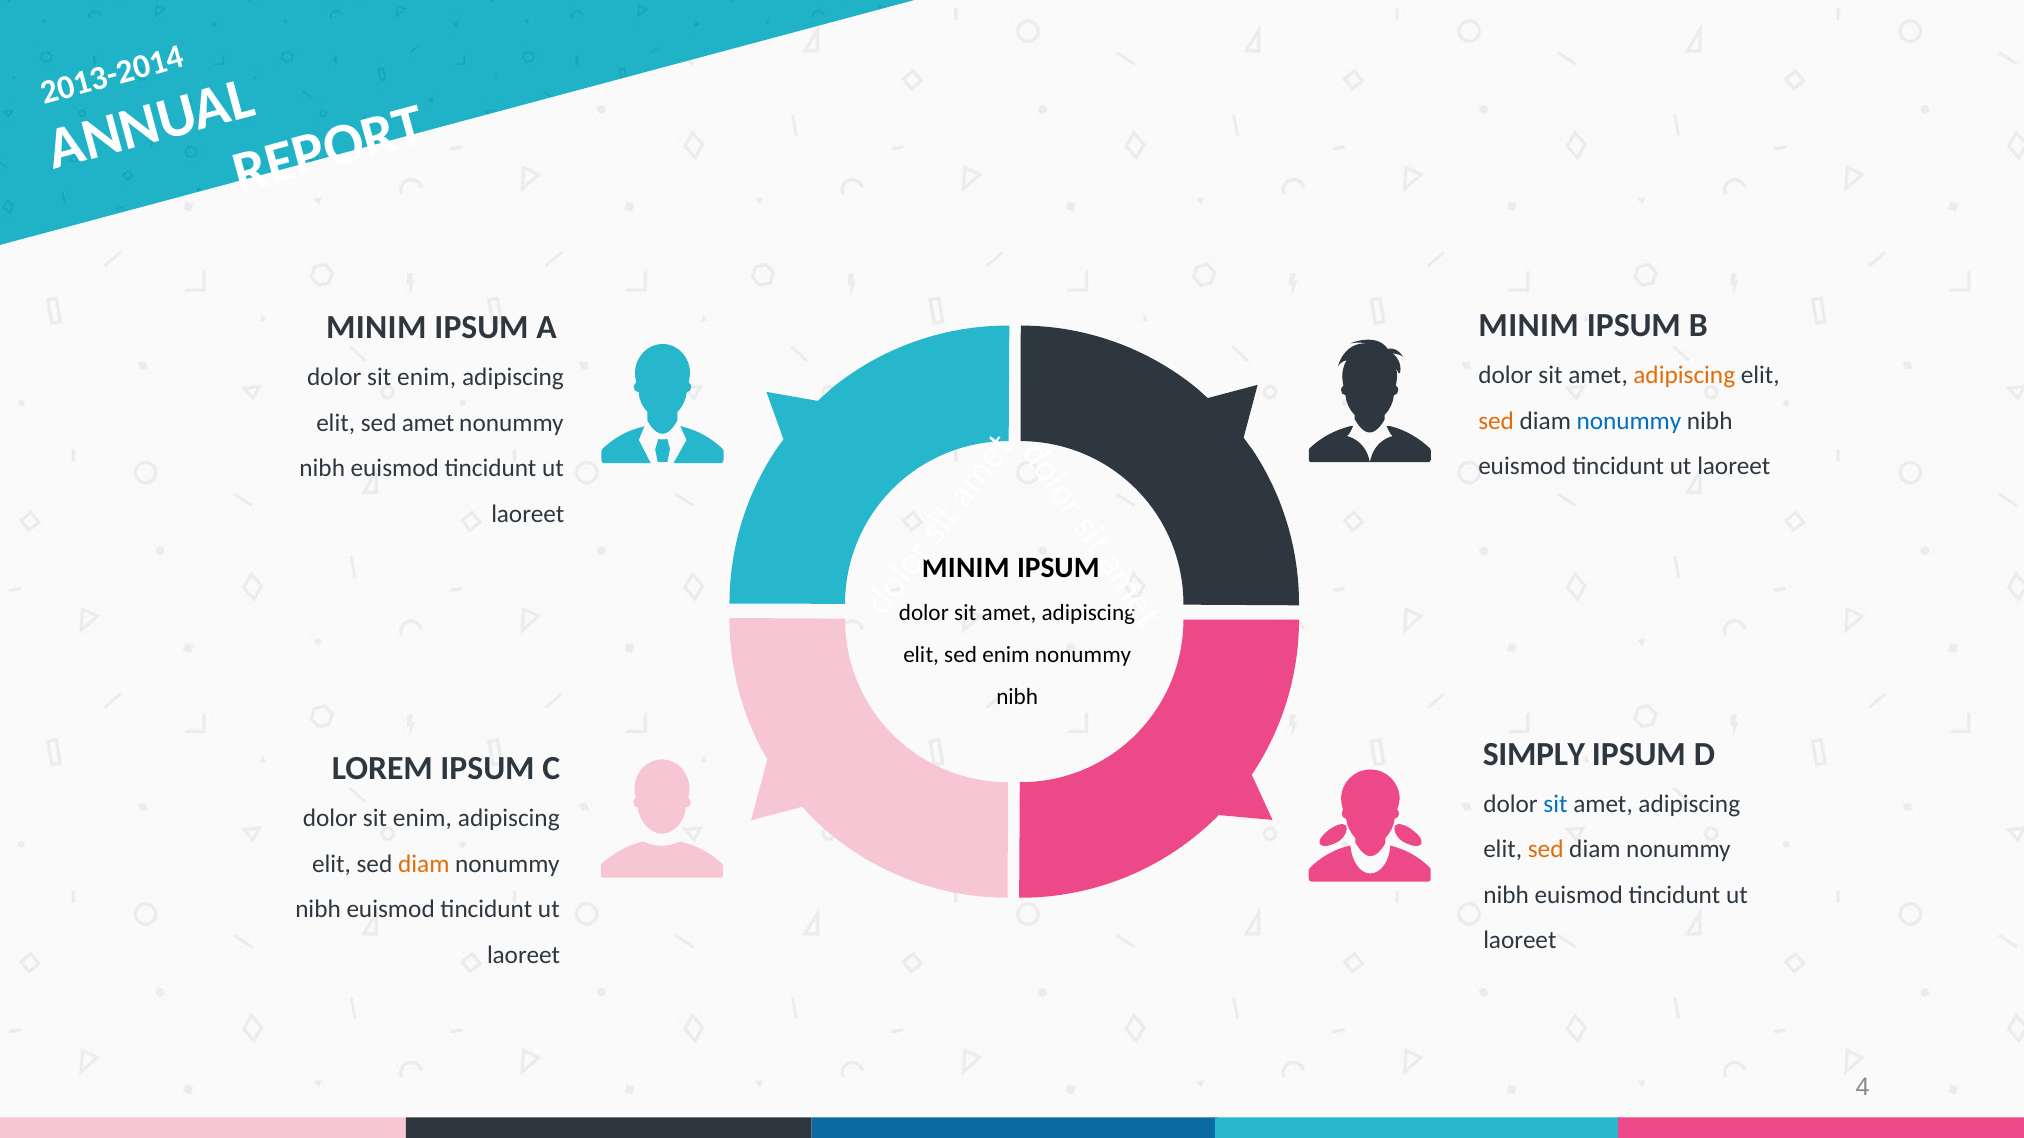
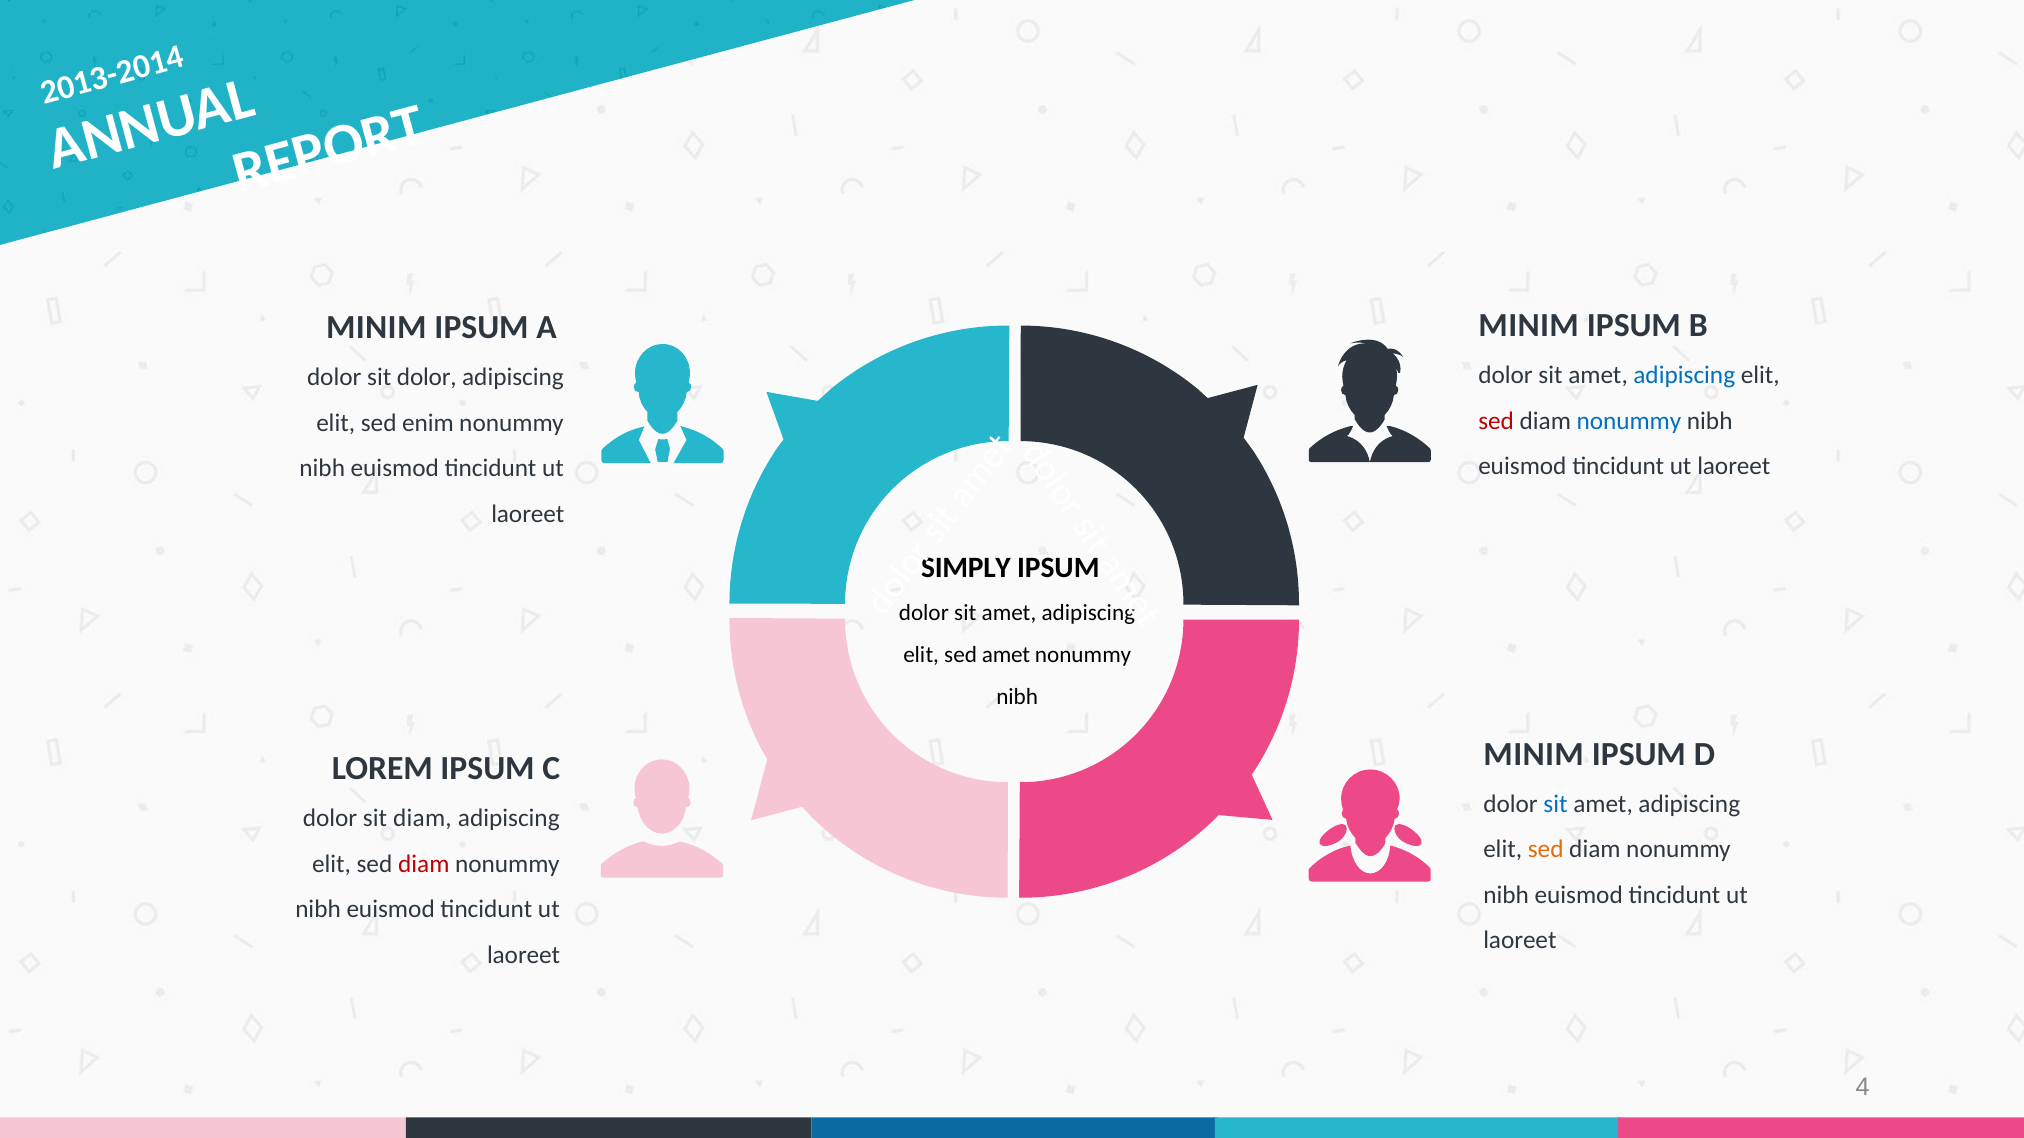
adipiscing colour: orange -> blue (1684, 375)
enim: enim -> dolor (427, 378)
sed colour: orange -> red (1496, 421)
sed amet: amet -> enim (428, 423)
MINIM: MINIM -> SIMPLY (966, 568)
sed enim: enim -> amet (1006, 655)
SIMPLY: SIMPLY -> MINIM (1534, 754)
enim: enim -> diam (422, 819)
diam colour: orange -> red (424, 864)
